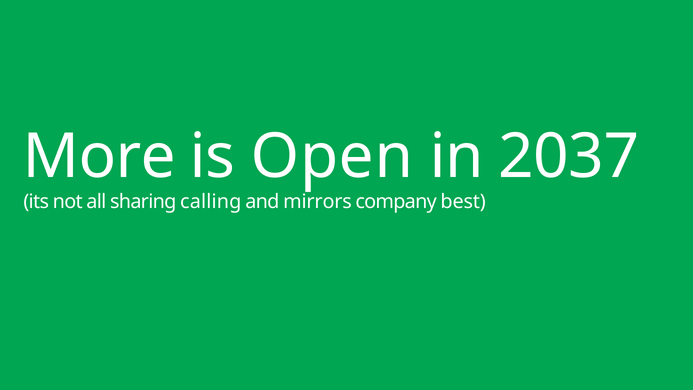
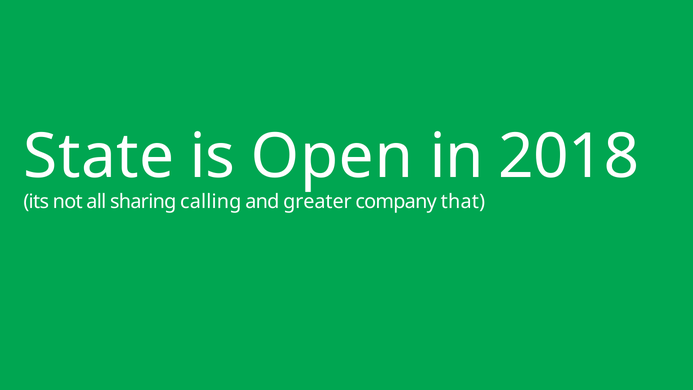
More: More -> State (99, 157)
2037: 2037 -> 2018 (569, 157)
mirrors: mirrors -> greater (317, 201)
best: best -> that (463, 201)
